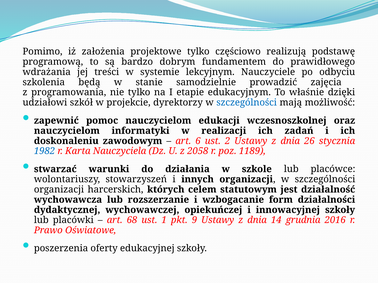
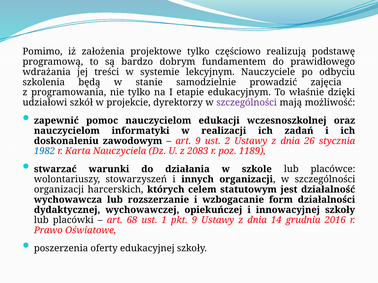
szczególności colour: blue -> purple (247, 103)
art 6: 6 -> 9 (198, 141)
2058: 2058 -> 2083 (198, 151)
